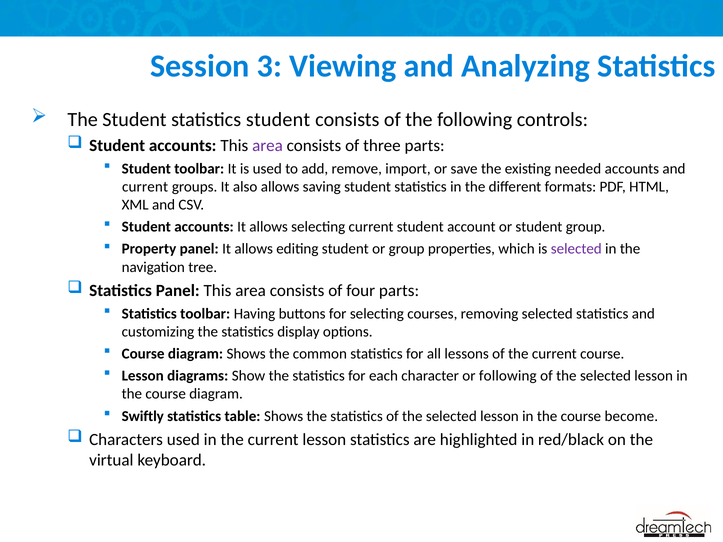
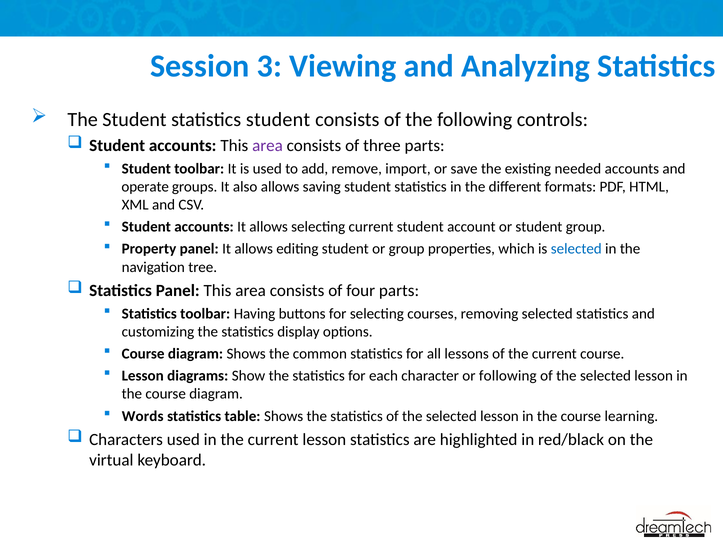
current: current -> operate (145, 187)
selected colour: purple -> blue (576, 249)
Swiftly: Swiftly -> Words (143, 416)
become: become -> learning (631, 416)
